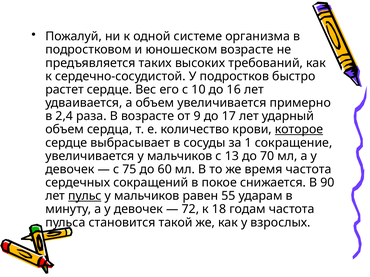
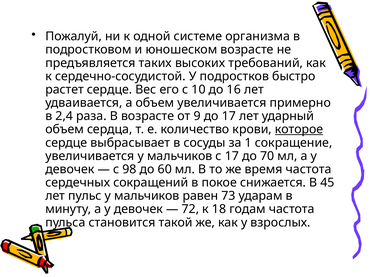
с 13: 13 -> 17 (232, 156)
75: 75 -> 98 (129, 170)
90: 90 -> 45 (327, 183)
пульс underline: present -> none (85, 196)
55: 55 -> 73 (228, 196)
